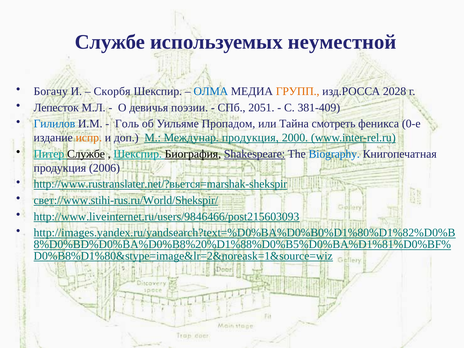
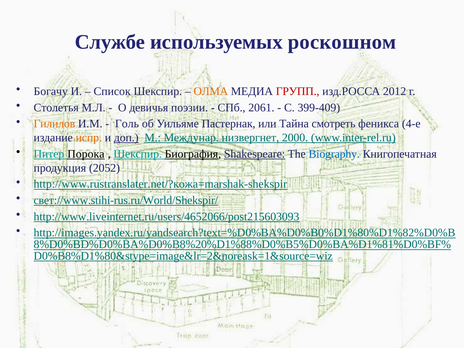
неуместной: неуместной -> роскошном (342, 42)
Скорбя: Скорбя -> Список (112, 91)
ОЛМА colour: blue -> orange (211, 91)
ГРУПП colour: orange -> red (298, 91)
2028: 2028 -> 2012 (395, 91)
Лепесток: Лепесток -> Столетья (56, 108)
2051: 2051 -> 2061 (261, 108)
381-409: 381-409 -> 399-409 (319, 108)
Гилилов colour: blue -> orange (54, 124)
Пропадом: Пропадом -> Пастернак (229, 124)
0-е: 0-е -> 4-е (411, 124)
доп underline: none -> present (126, 138)
Междунар продукция: продукция -> низвергнет (250, 138)
Питер Службе: Службе -> Порока (86, 154)
2006: 2006 -> 2052 (105, 168)
http://www.rustranslater.net/?вьется=marshak-shekspir: http://www.rustranslater.net/?вьется=marshak-shekspir -> http://www.rustranslater.net/?кожа=marshak-shekspir (160, 184)
http://www.liveinternet.ru/users/9846466/post215603093: http://www.liveinternet.ru/users/9846466/post215603093 -> http://www.liveinternet.ru/users/4652066/post215603093 (166, 217)
